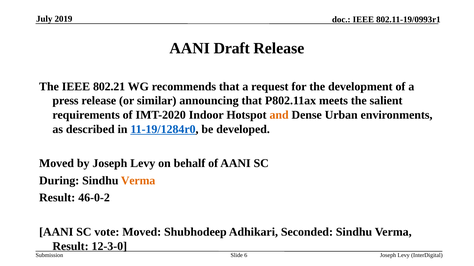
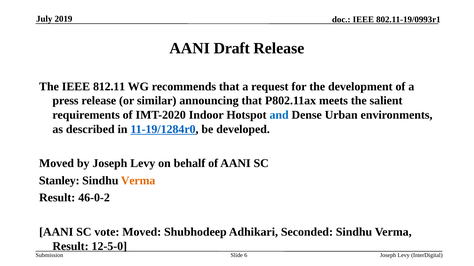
802.21: 802.21 -> 812.11 (109, 87)
and colour: orange -> blue (279, 115)
During: During -> Stanley (59, 181)
12-3-0: 12-3-0 -> 12-5-0 (109, 247)
